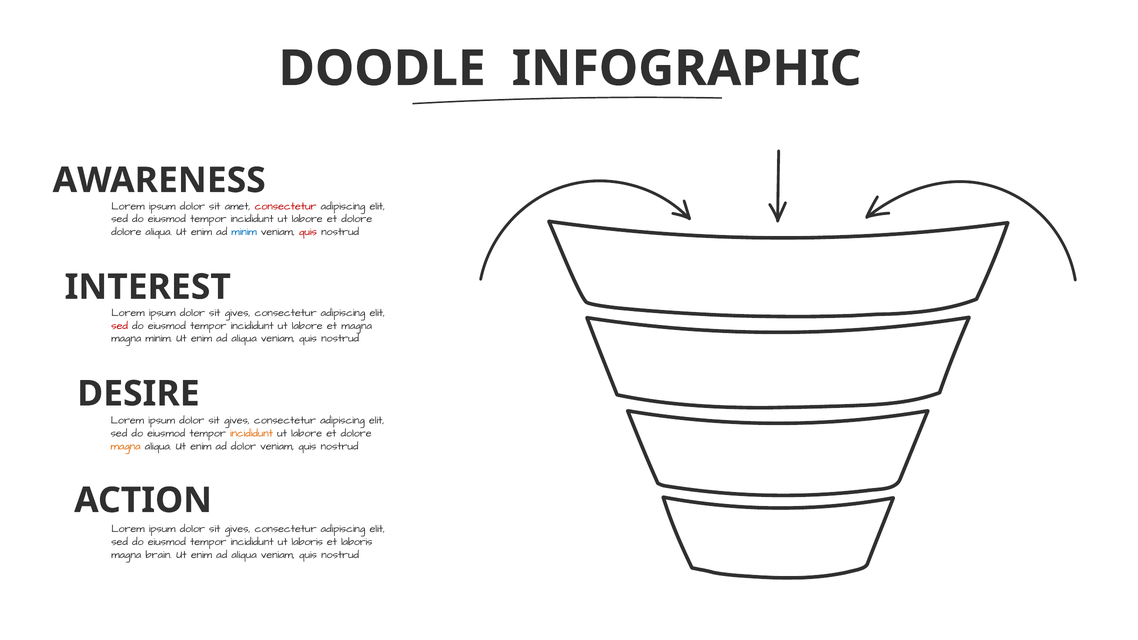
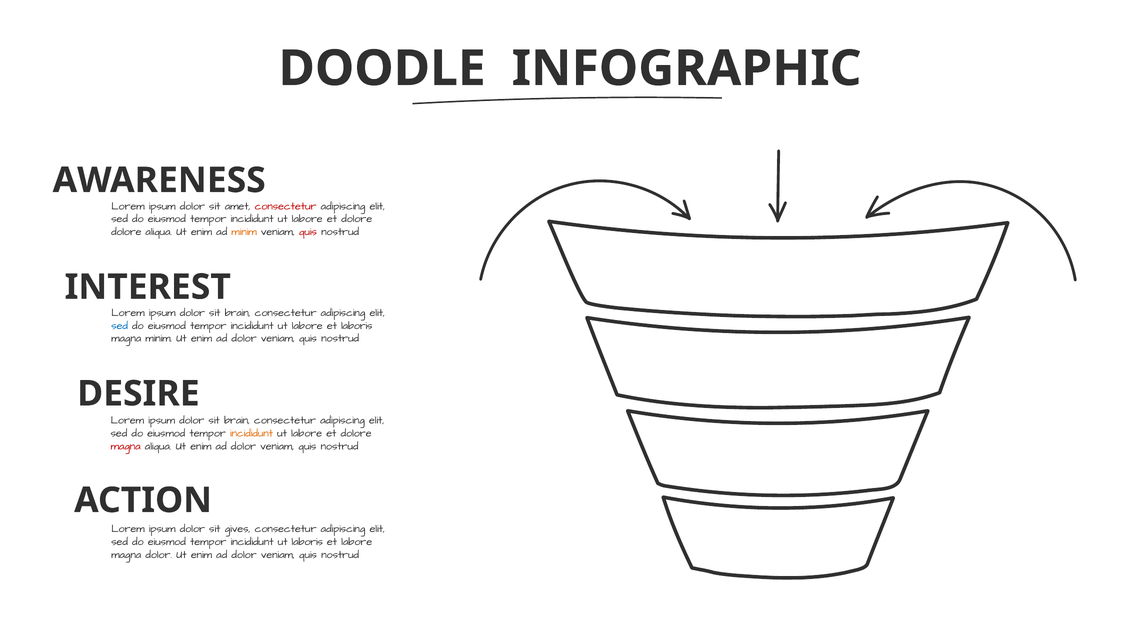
minim colour: blue -> orange (244, 232)
gives: gives -> brain (238, 313)
sed colour: red -> blue (120, 326)
et magna: magna -> laboris (357, 326)
aliqua: aliqua -> dolor (244, 338)
gives: gives -> brain (237, 420)
magna colour: orange -> red (126, 446)
et laboris: laboris -> labore (357, 542)
magna brain: brain -> dolor (159, 555)
aliqua: aliqua -> dolor (244, 555)
